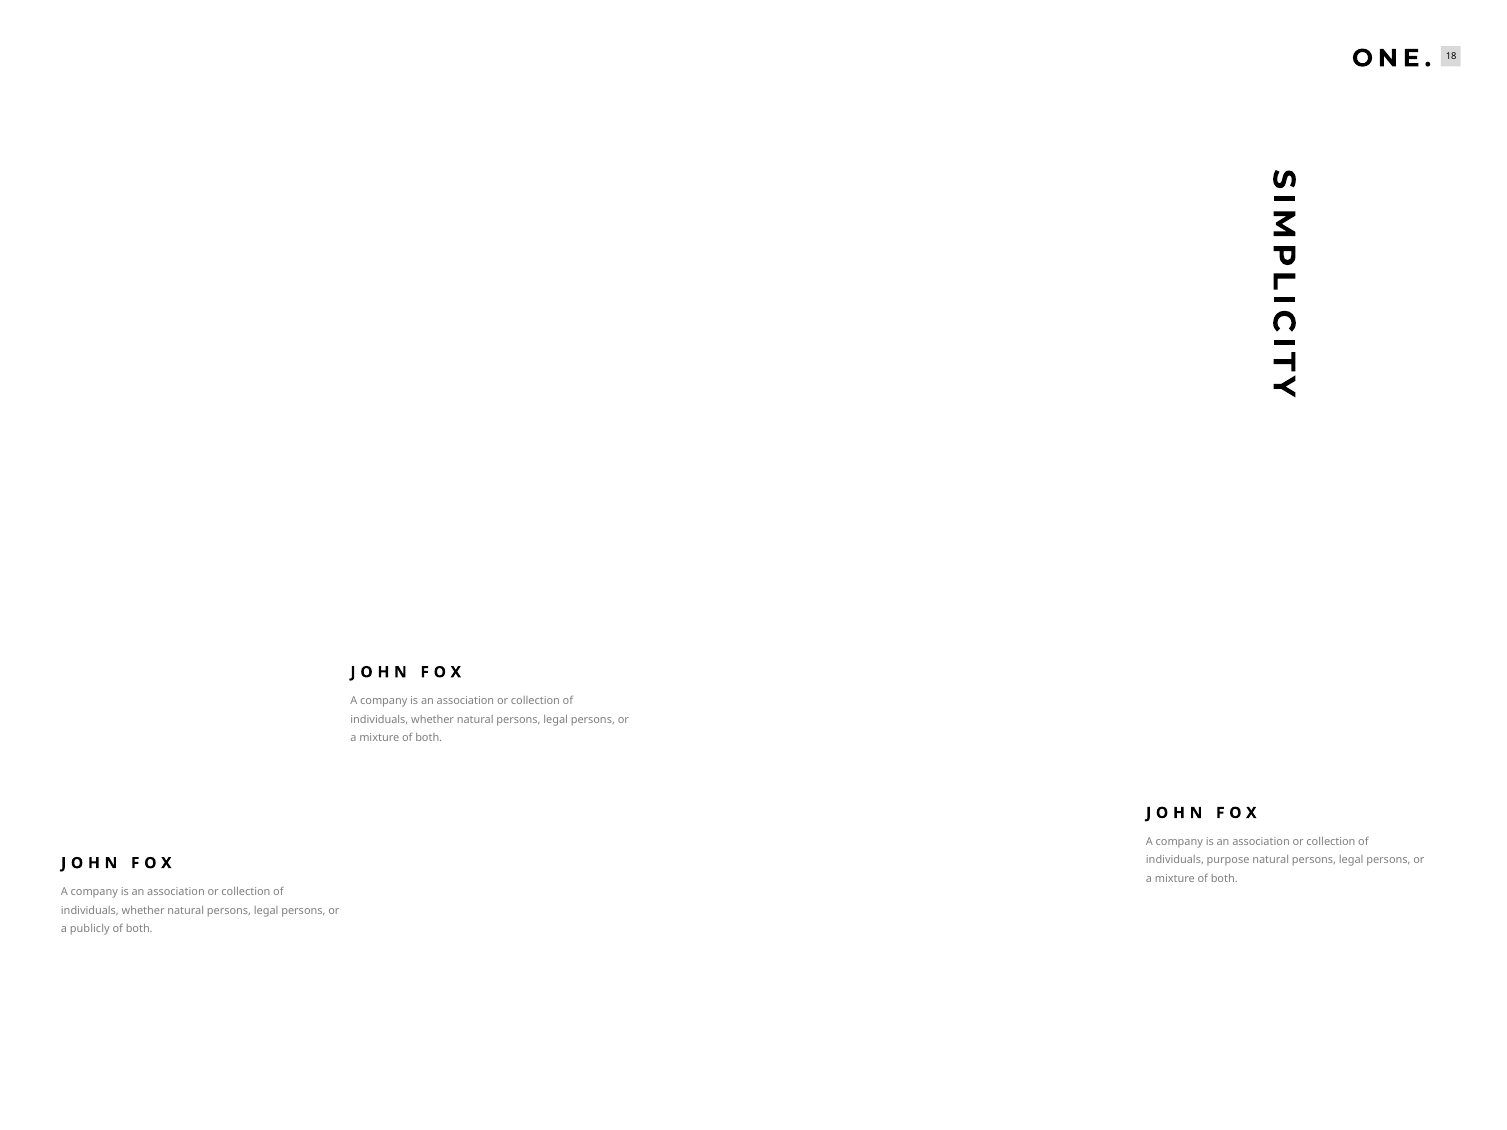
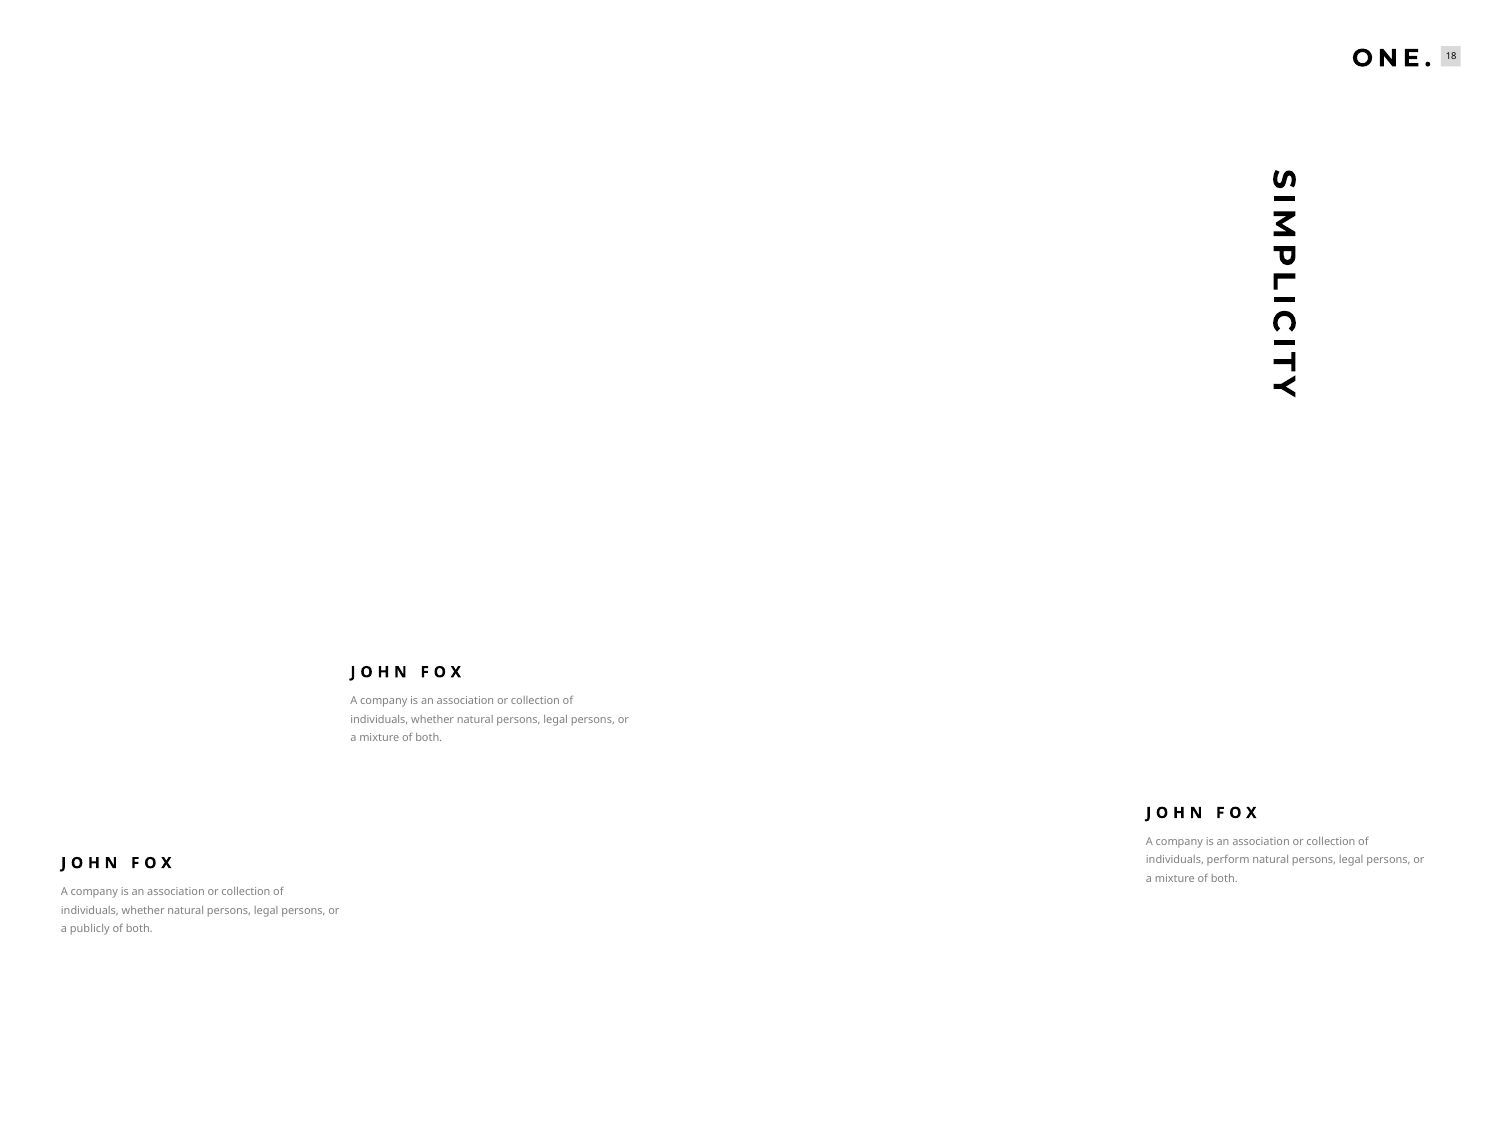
purpose: purpose -> perform (1228, 860)
